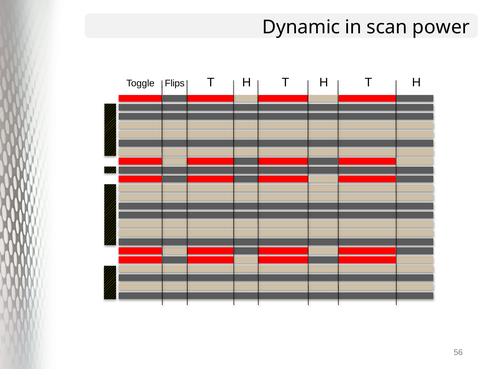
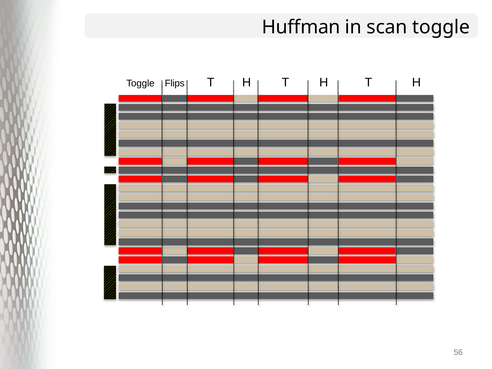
Dynamic: Dynamic -> Huffman (301, 27)
scan power: power -> toggle (441, 27)
